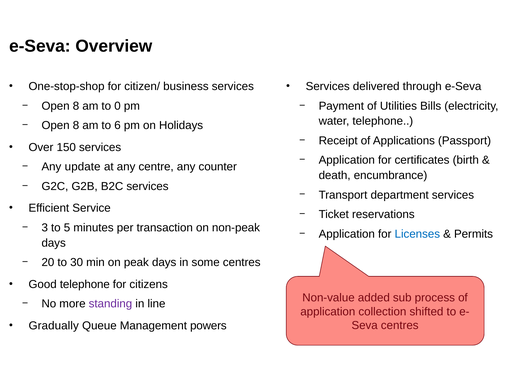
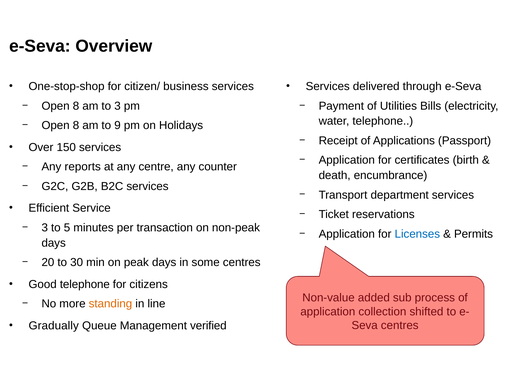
to 0: 0 -> 3 (117, 106)
6: 6 -> 9 (117, 126)
update: update -> reports (83, 167)
standing colour: purple -> orange (110, 304)
powers: powers -> verified (208, 326)
